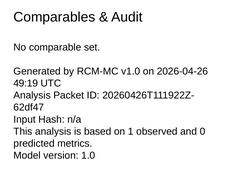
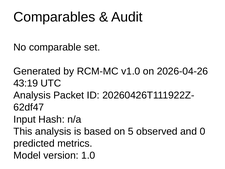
49:19: 49:19 -> 43:19 (26, 83)
1: 1 -> 5 (131, 131)
